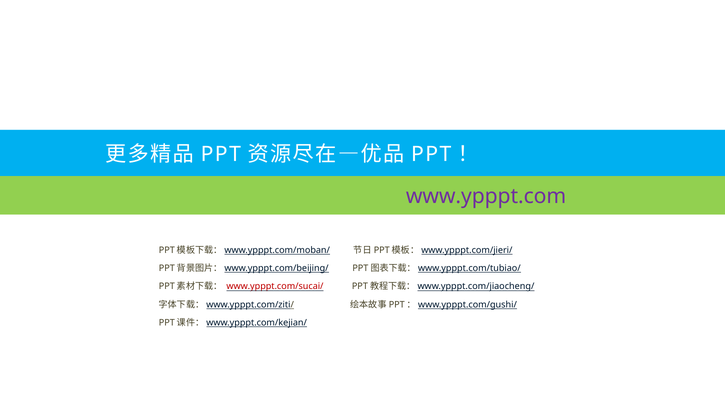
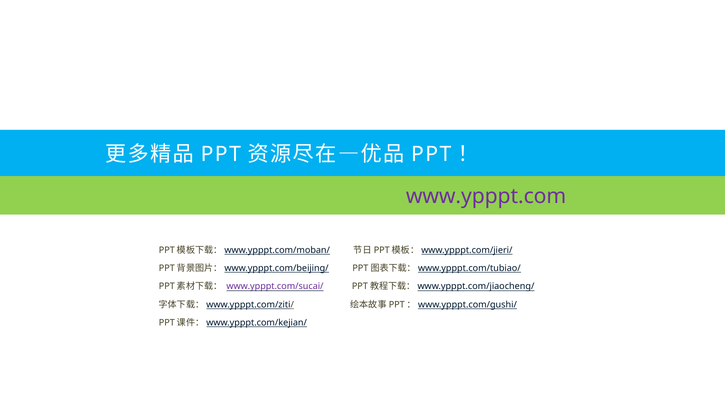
www.ypppt.com/sucai/ colour: red -> purple (275, 286)
